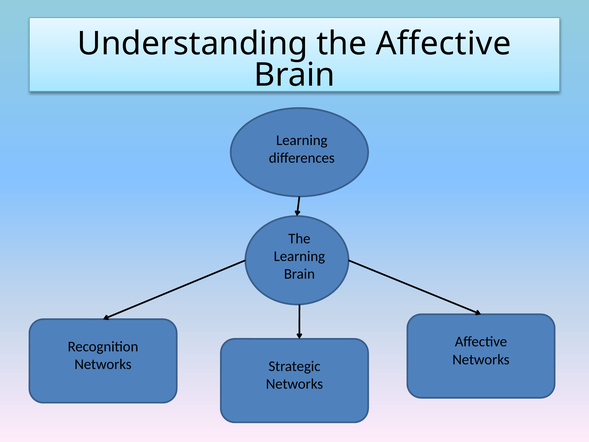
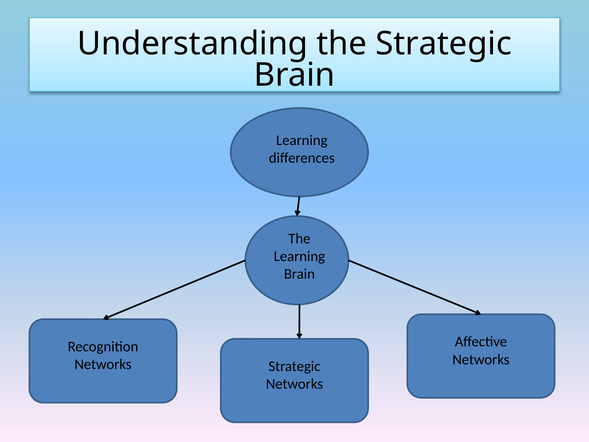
the Affective: Affective -> Strategic (444, 44)
